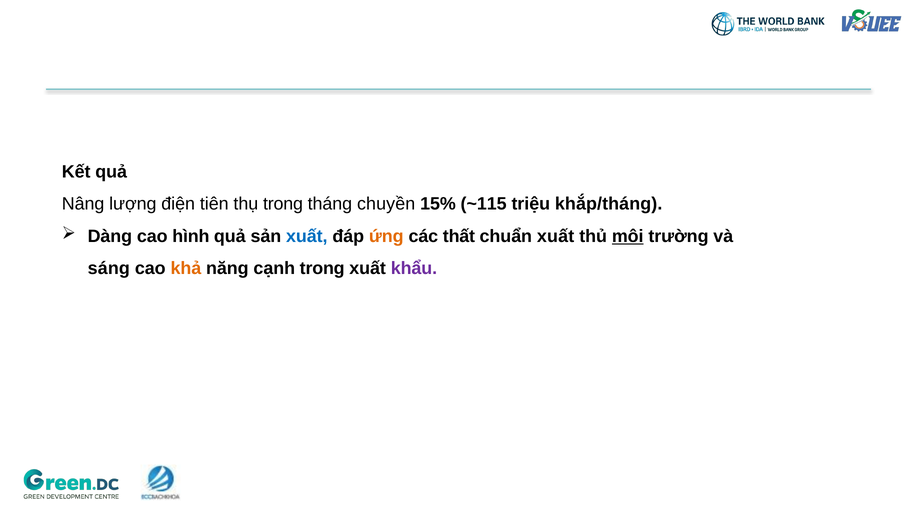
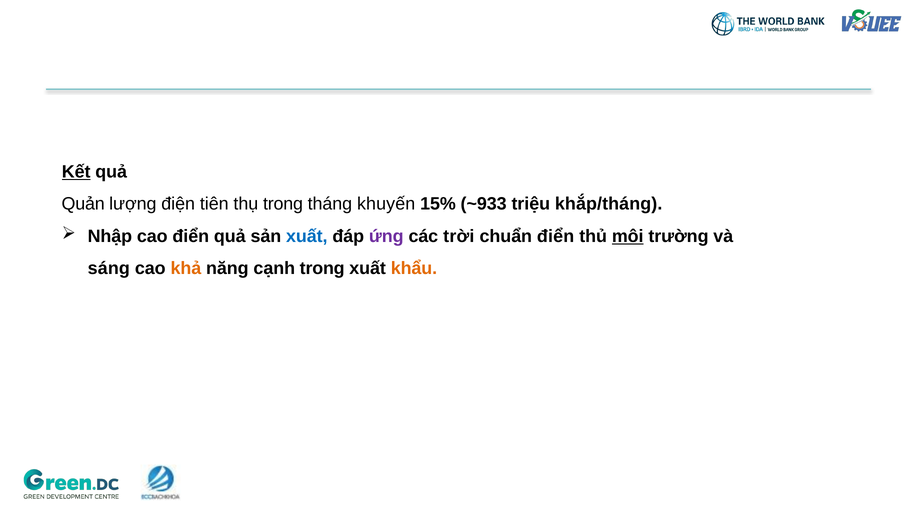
Kết underline: none -> present (76, 172)
Nâng: Nâng -> Quản (83, 204)
chuyền: chuyền -> khuyến (386, 204)
~115: ~115 -> ~933 (484, 204)
Dàng: Dàng -> Nhập (110, 236)
cao hình: hình -> điển (191, 236)
ứng colour: orange -> purple (386, 236)
thất: thất -> trời (459, 236)
chuẩn xuất: xuất -> điển (556, 236)
khẩu colour: purple -> orange (414, 268)
